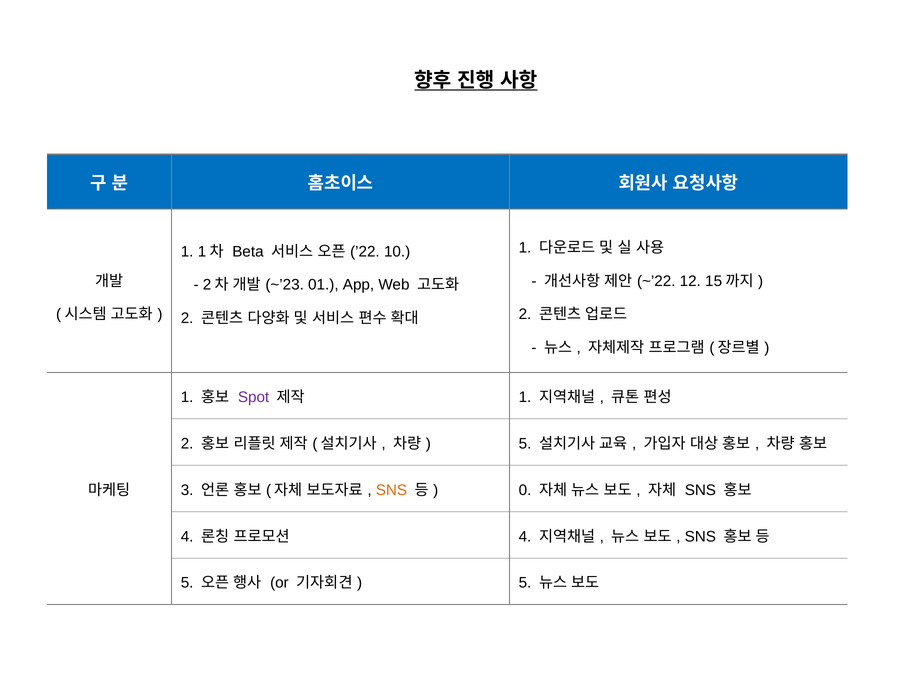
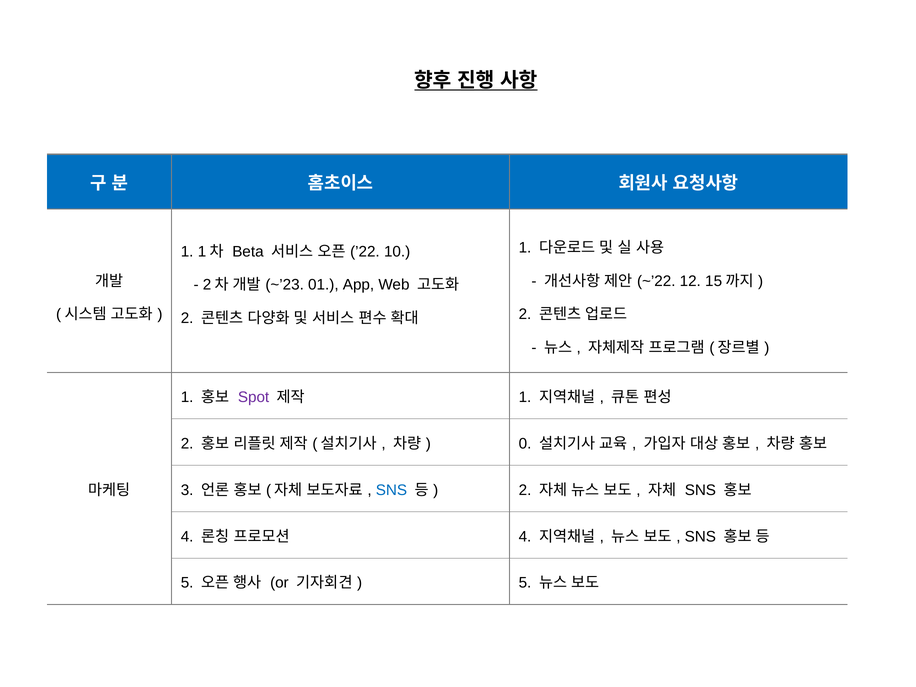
5: 5 -> 0 (525, 444)
SNS colour: orange -> blue (391, 490)
0: 0 -> 2 (525, 490)
